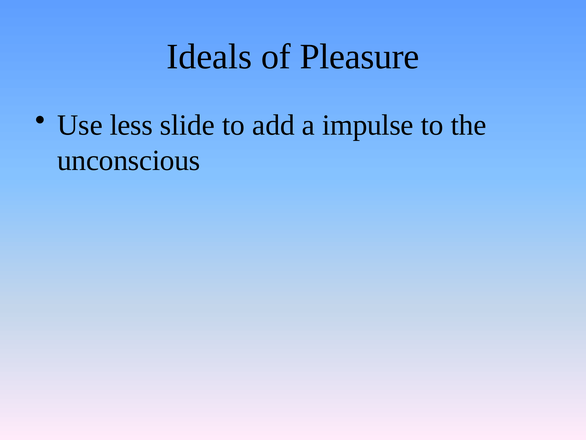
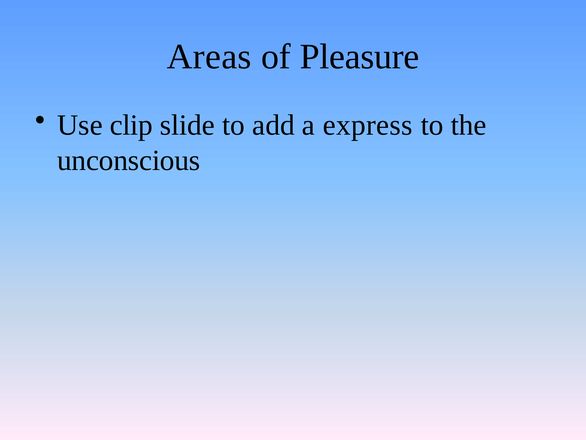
Ideals: Ideals -> Areas (209, 57)
less: less -> clip (131, 125)
impulse: impulse -> express (368, 125)
